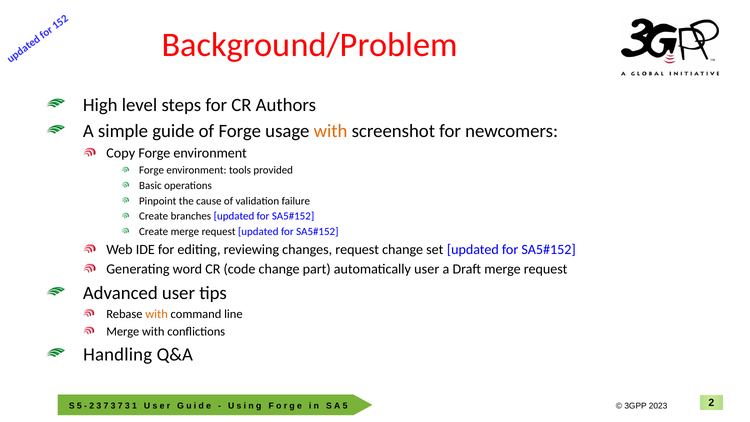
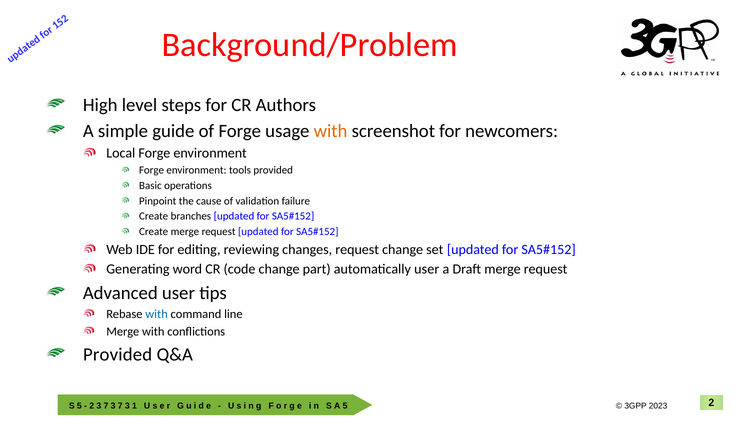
Copy: Copy -> Local (121, 153)
with colour: orange -> blue (157, 314)
Handling: Handling -> Provided (118, 354)
